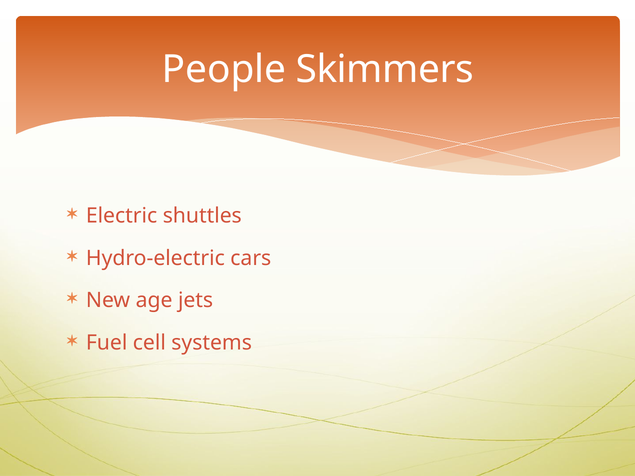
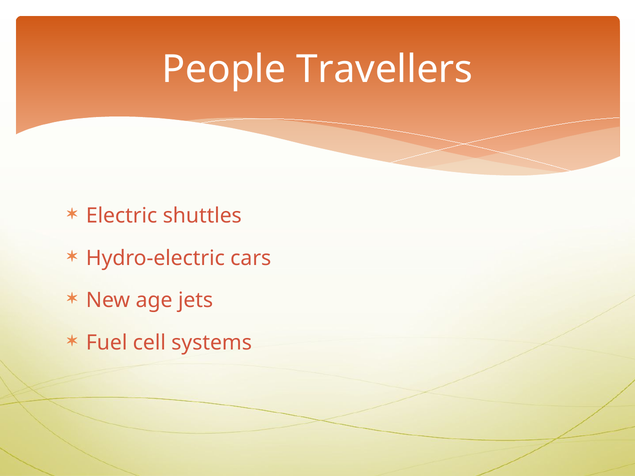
Skimmers: Skimmers -> Travellers (385, 70)
